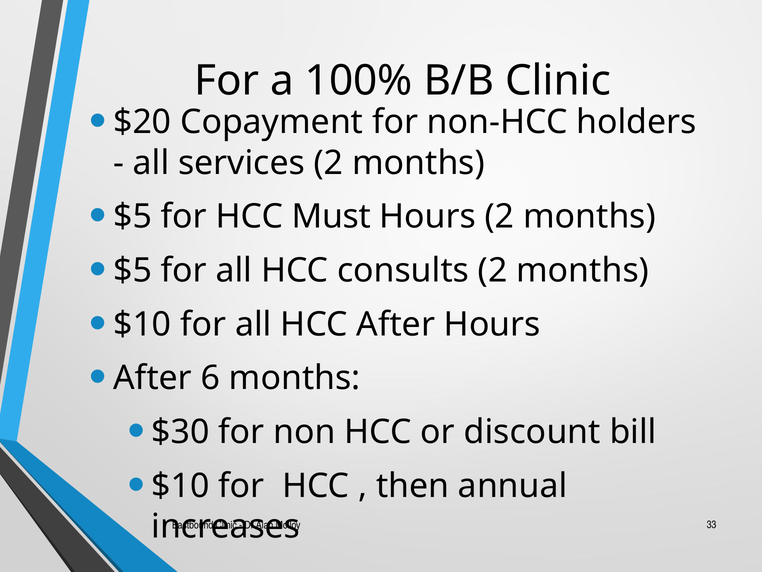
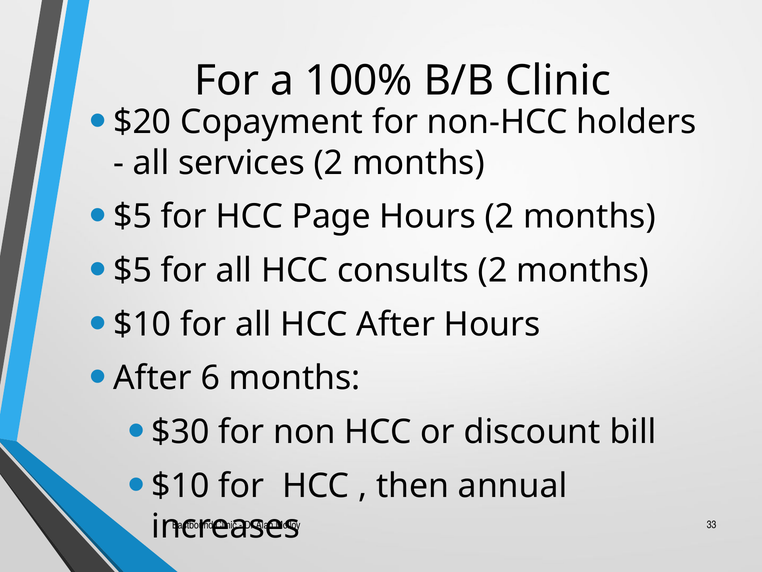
Must: Must -> Page (331, 217)
